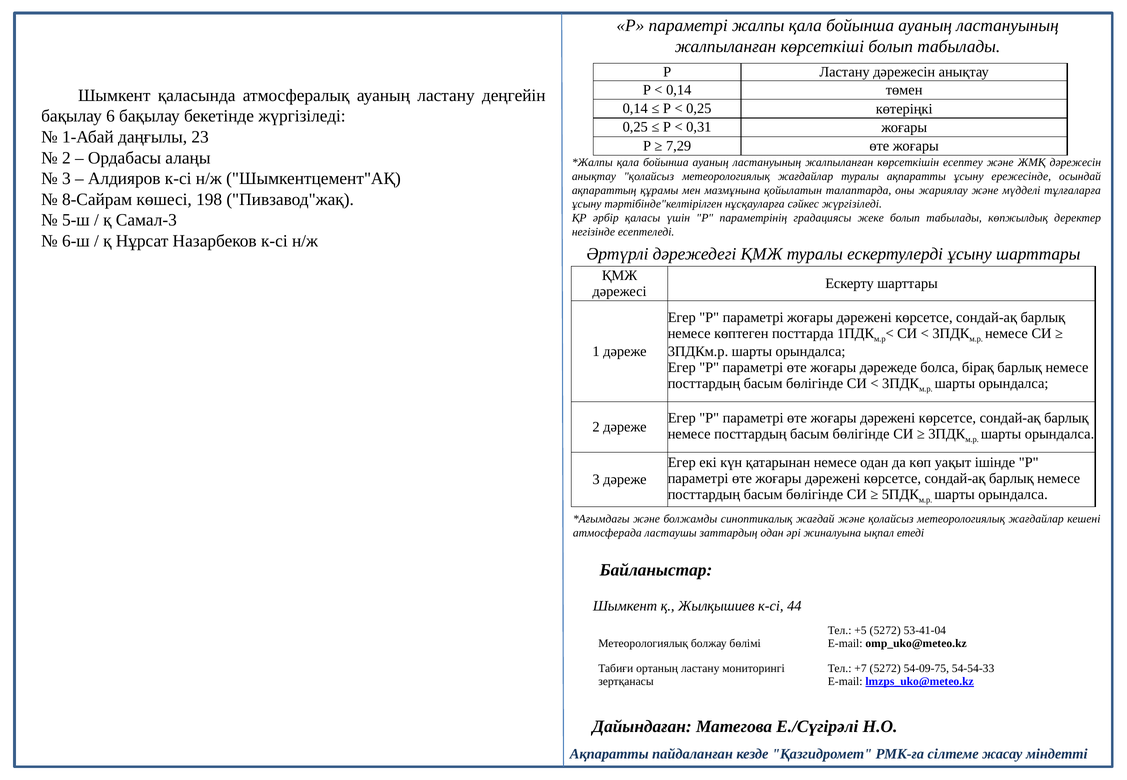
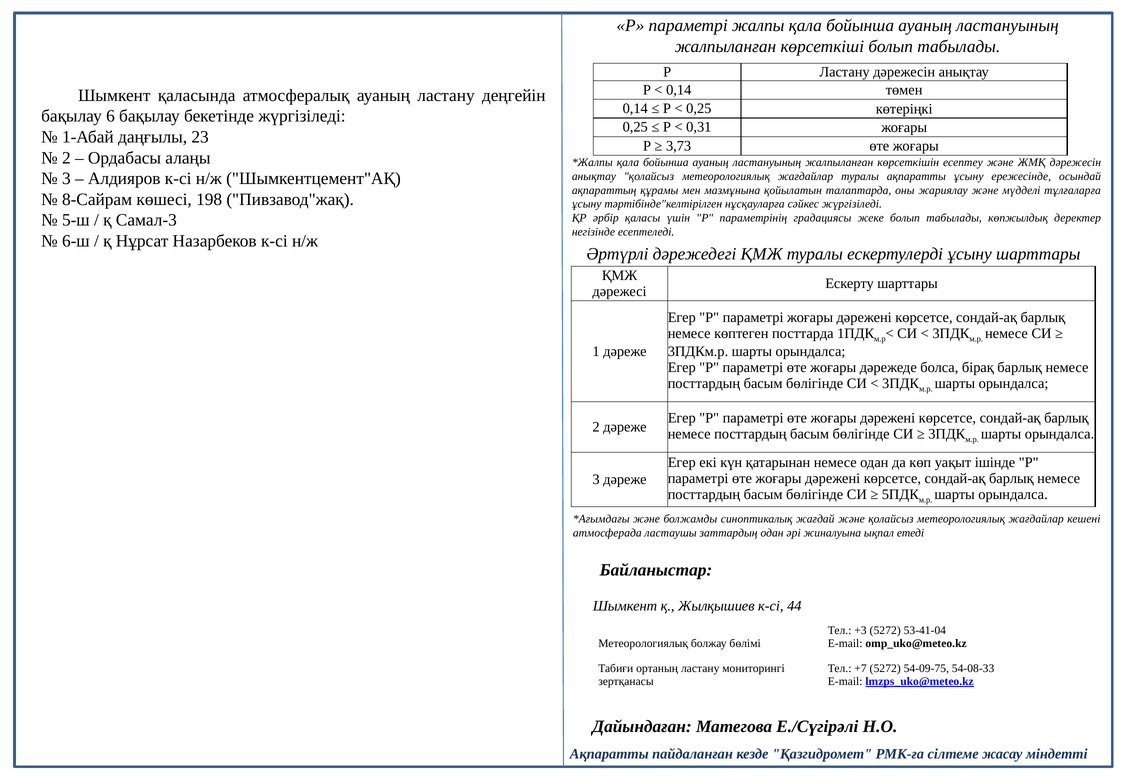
7,29: 7,29 -> 3,73 (679, 146)
+5: +5 -> +3 (860, 631)
54-54-33: 54-54-33 -> 54-08-33 (973, 669)
